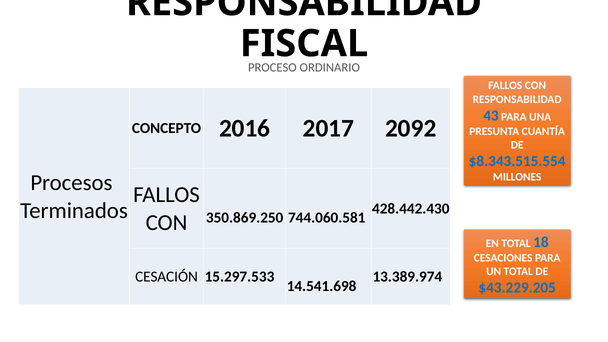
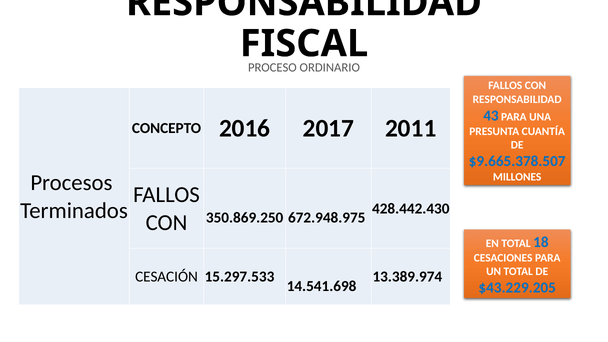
2092: 2092 -> 2011 (411, 128)
$8.343.515.554: $8.343.515.554 -> $9.665.378.507 (517, 161)
744.060.581: 744.060.581 -> 672.948.975 (327, 218)
